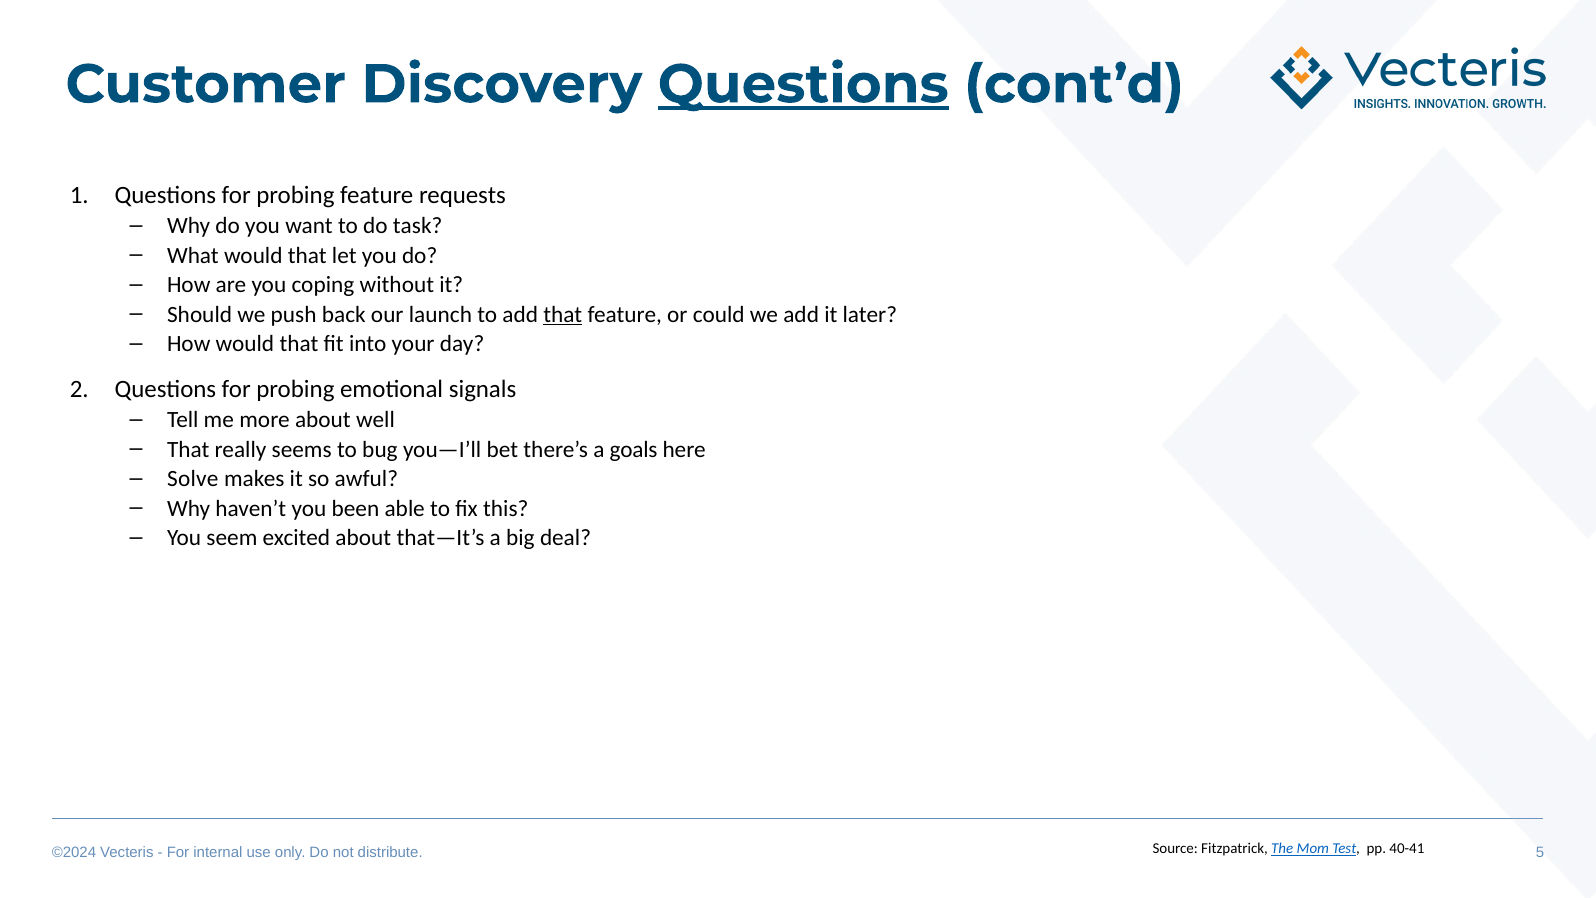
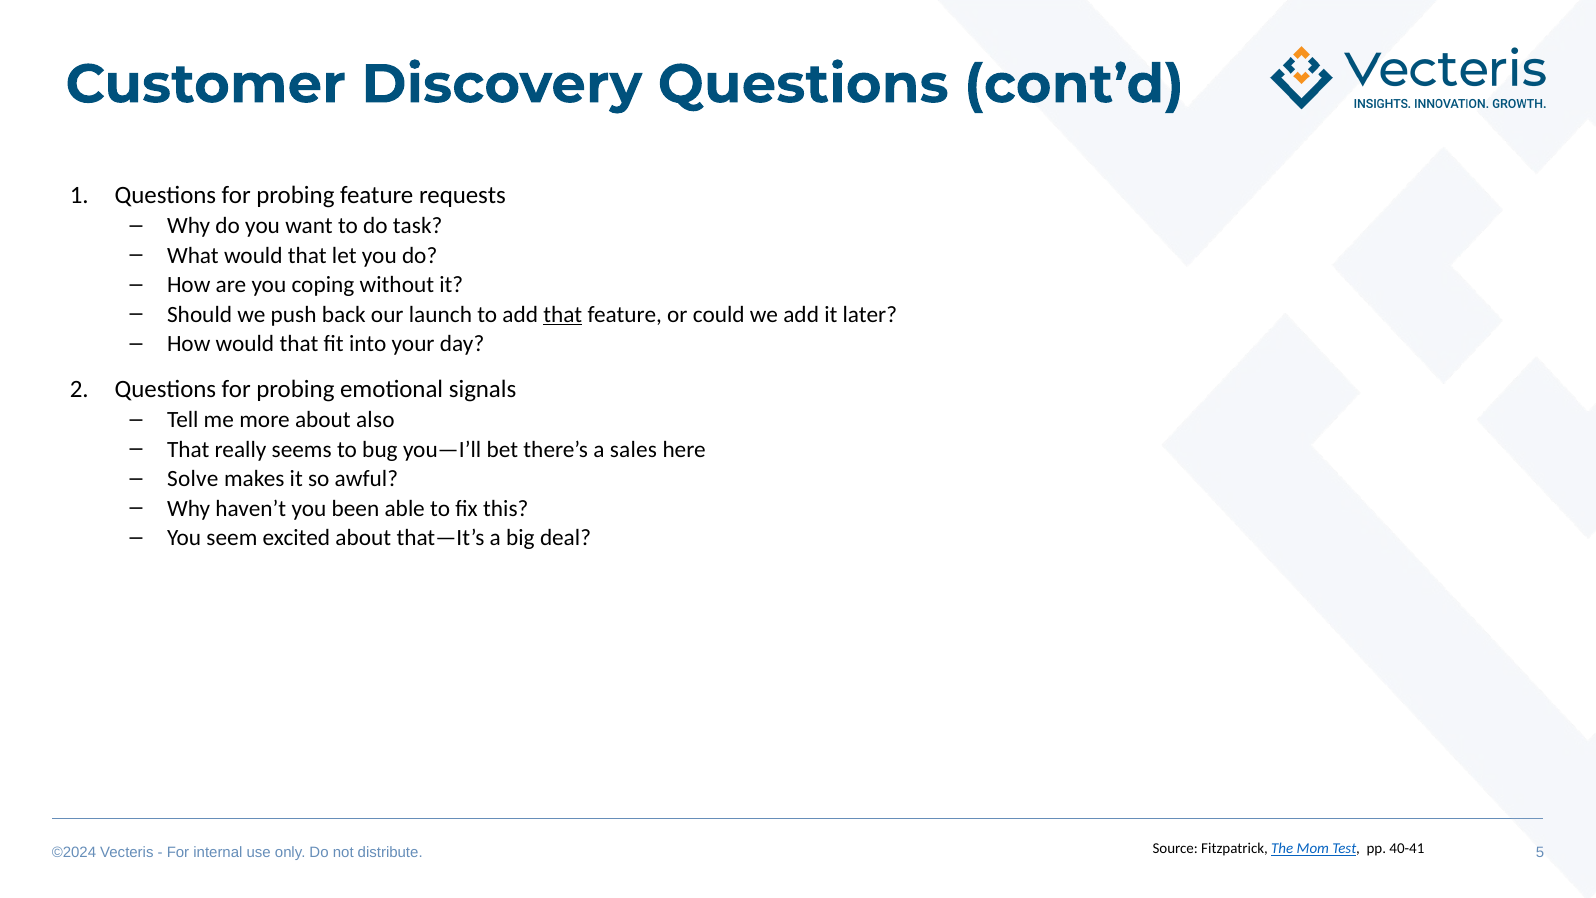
Questions underline: present -> none (803, 84)
well: well -> also (375, 420)
goals: goals -> sales (633, 449)
